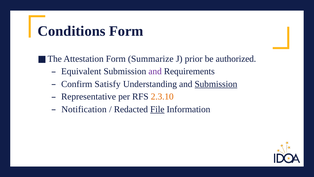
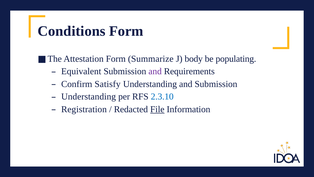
prior: prior -> body (194, 59)
authorized: authorized -> populating (236, 59)
Submission underline: present -> none (216, 84)
Representative: Representative -> Understanding (89, 96)
2.3.10 colour: orange -> blue (162, 96)
Notification: Notification -> Registration (84, 109)
